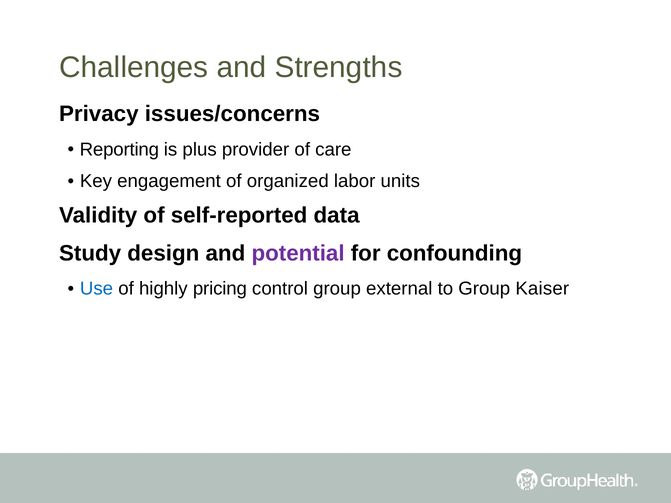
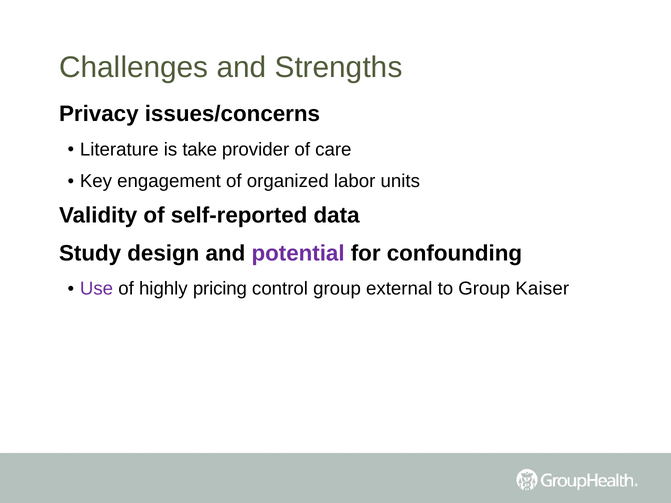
Reporting: Reporting -> Literature (119, 150)
plus: plus -> take (200, 150)
Use colour: blue -> purple (97, 289)
